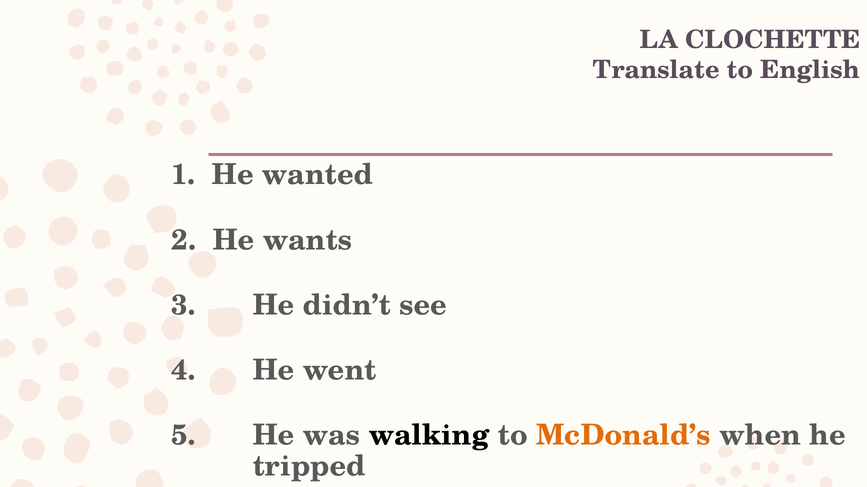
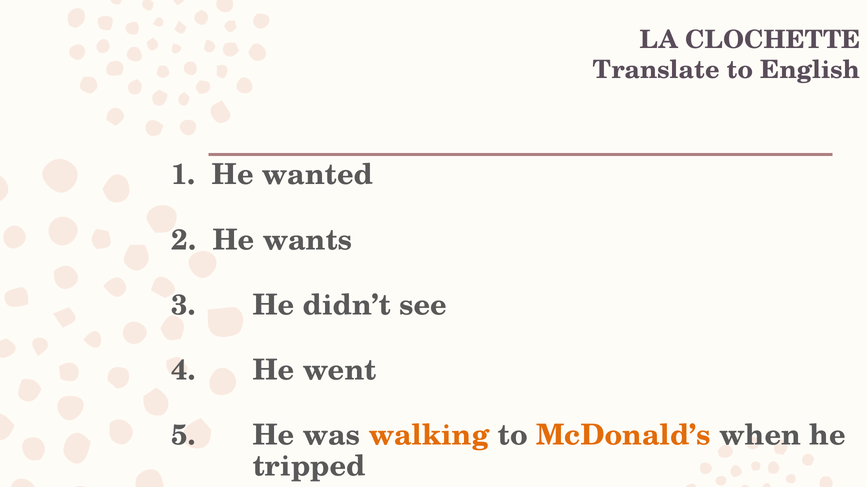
walking colour: black -> orange (429, 436)
